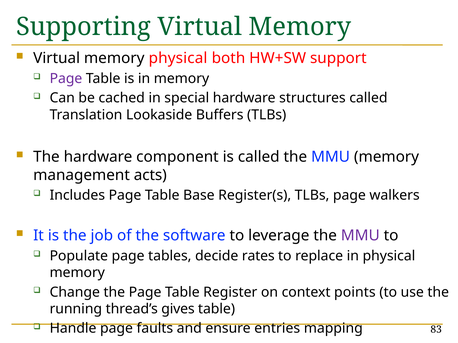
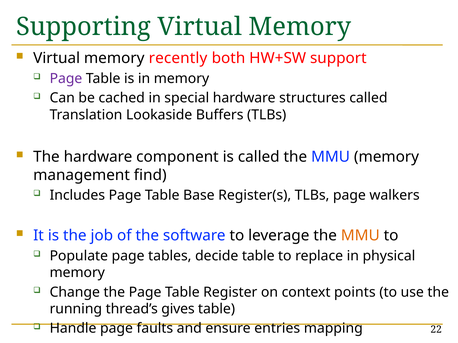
memory physical: physical -> recently (178, 58)
acts: acts -> find (150, 175)
MMU colour: purple -> orange (360, 236)
decide rates: rates -> table (258, 256)
83: 83 -> 22 (436, 330)
